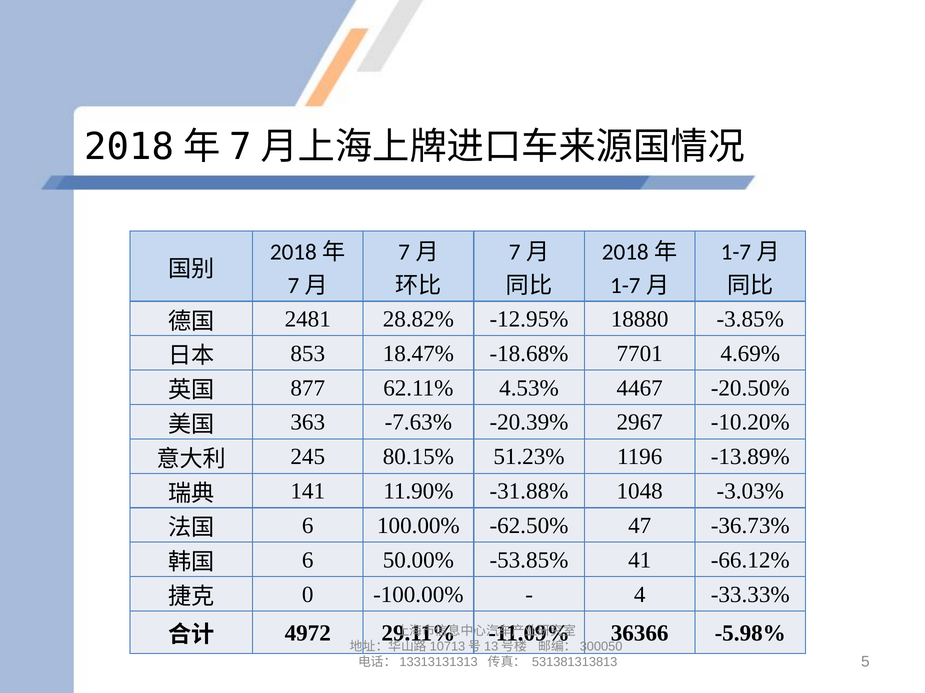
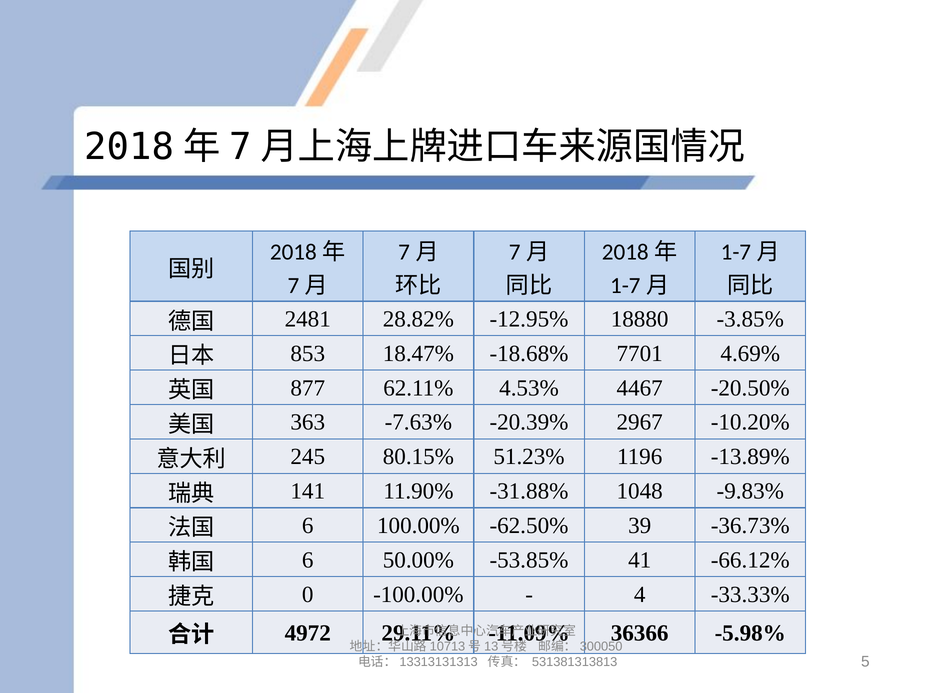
-3.03%: -3.03% -> -9.83% (750, 492)
47: 47 -> 39 (640, 526)
